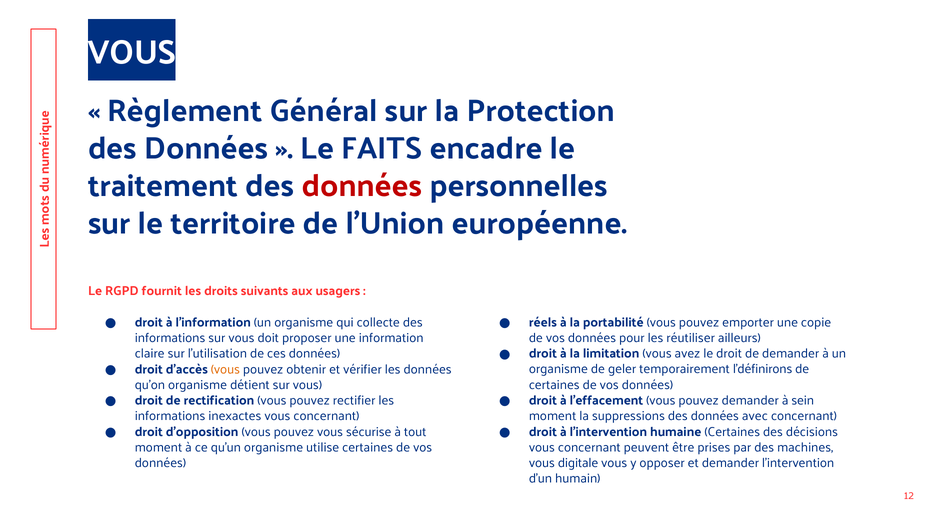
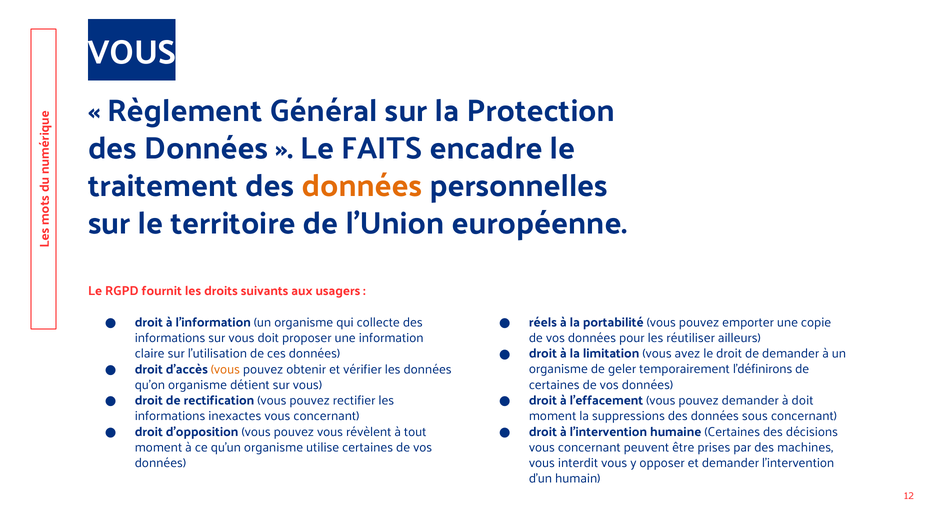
données colour: red -> orange (362, 186)
à sein: sein -> doit (803, 400)
avec: avec -> sous (755, 416)
sécurise: sécurise -> révèlent (369, 431)
digitale: digitale -> interdit (578, 463)
